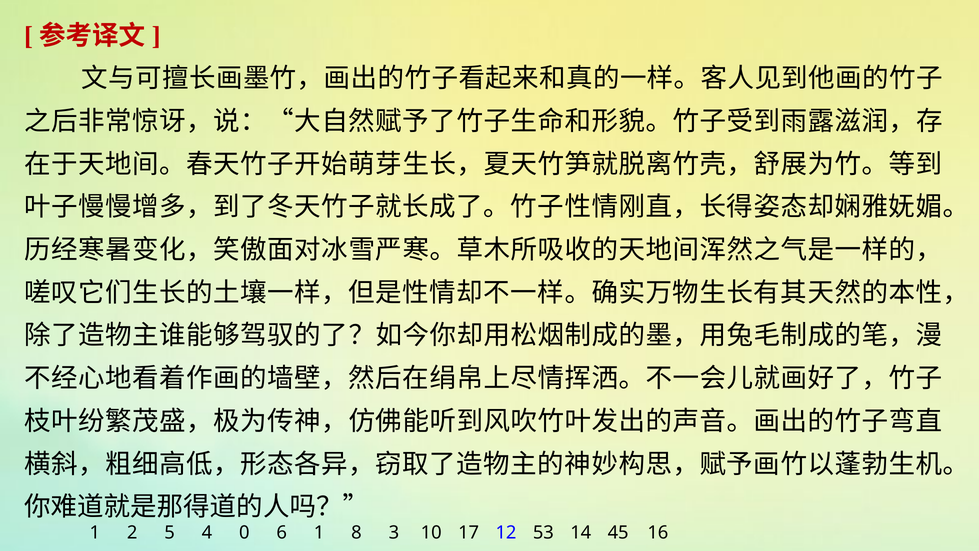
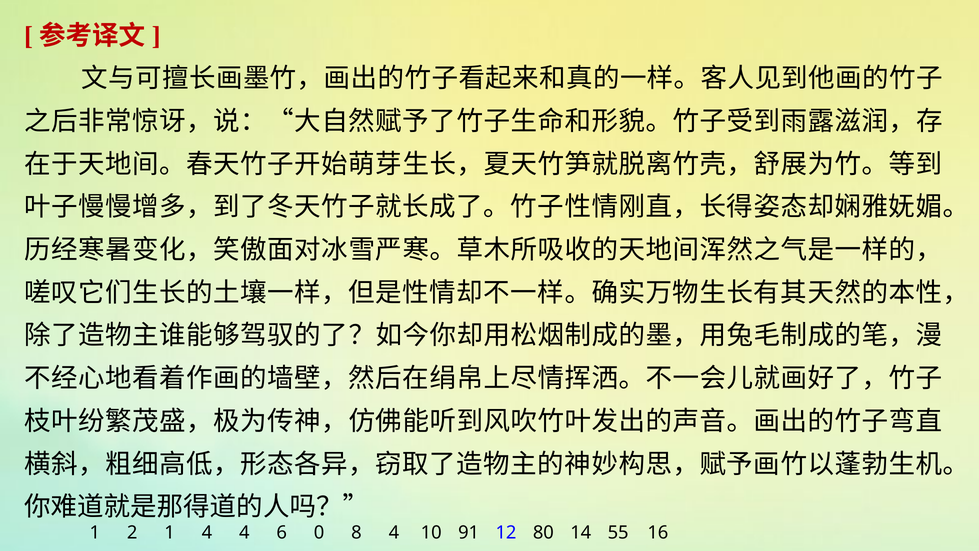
2 5: 5 -> 1 (170, 533)
4 0: 0 -> 4 (244, 533)
6 1: 1 -> 0 (319, 533)
8 3: 3 -> 4 (394, 533)
17: 17 -> 91 (469, 533)
53: 53 -> 80 (543, 533)
45: 45 -> 55 (618, 533)
